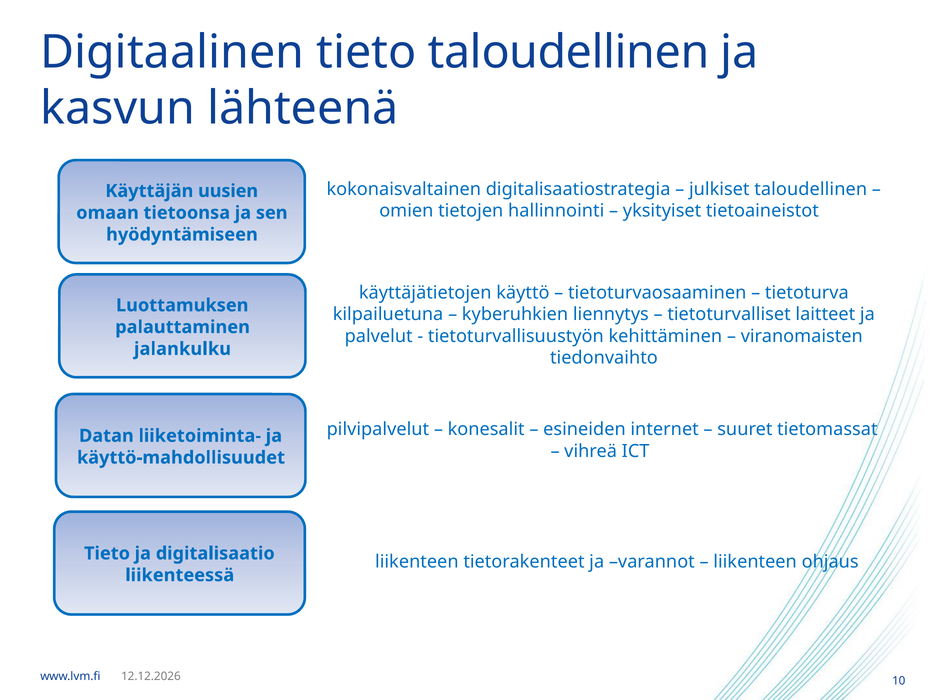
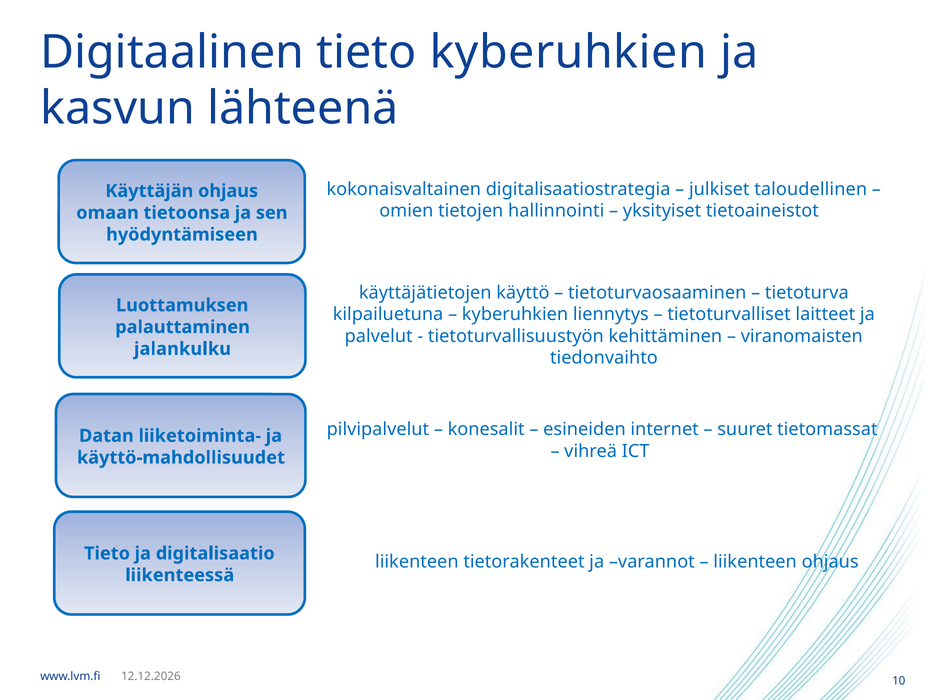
tieto taloudellinen: taloudellinen -> kyberuhkien (568, 52)
Käyttäjän uusien: uusien -> ohjaus (228, 191)
